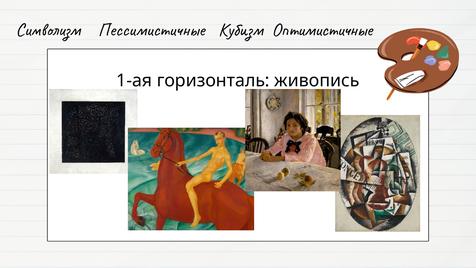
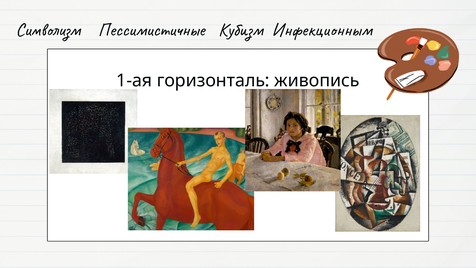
Оптимистичные: Оптимистичные -> Инфекционным (322, 30)
